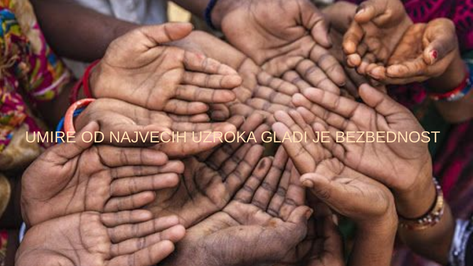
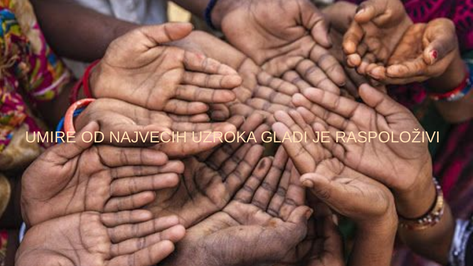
BEZBEDNOST: BEZBEDNOST -> RASPOLOŽIVI (388, 137)
